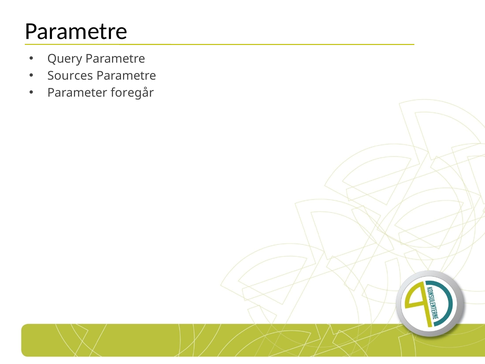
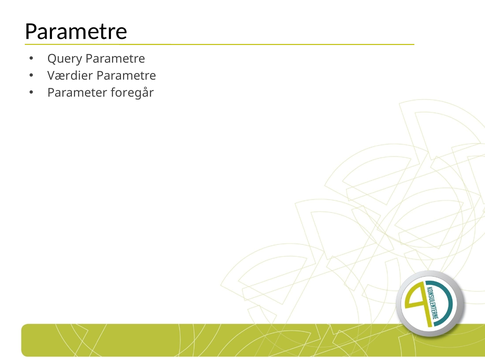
Sources: Sources -> Værdier (70, 76)
